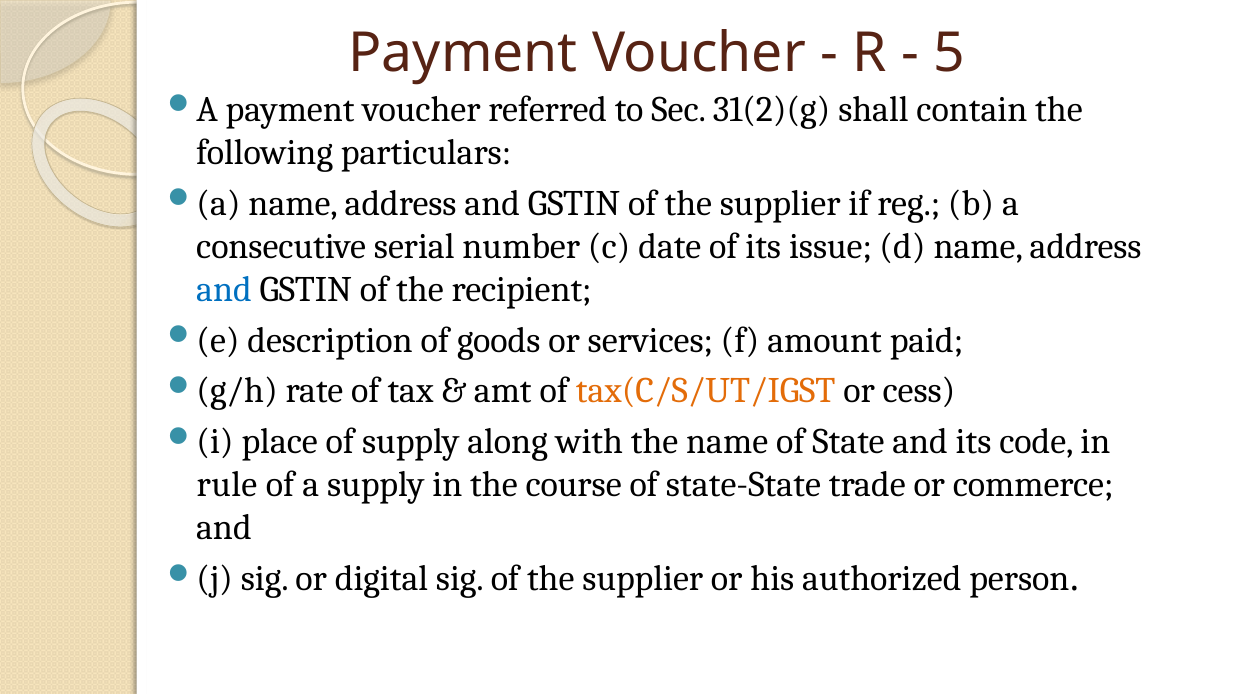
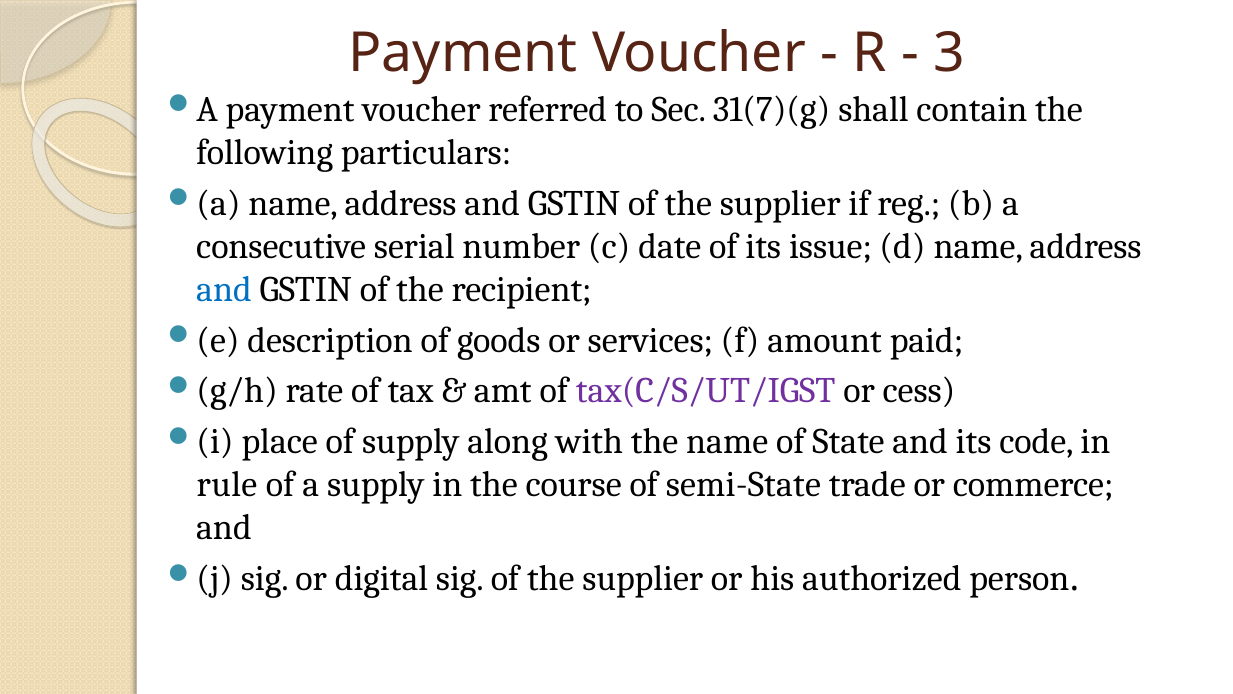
5: 5 -> 3 (949, 53)
31(2)(g: 31(2)(g -> 31(7)(g (772, 109)
tax(C/S/UT/IGST colour: orange -> purple (706, 391)
state-State: state-State -> semi-State (743, 485)
